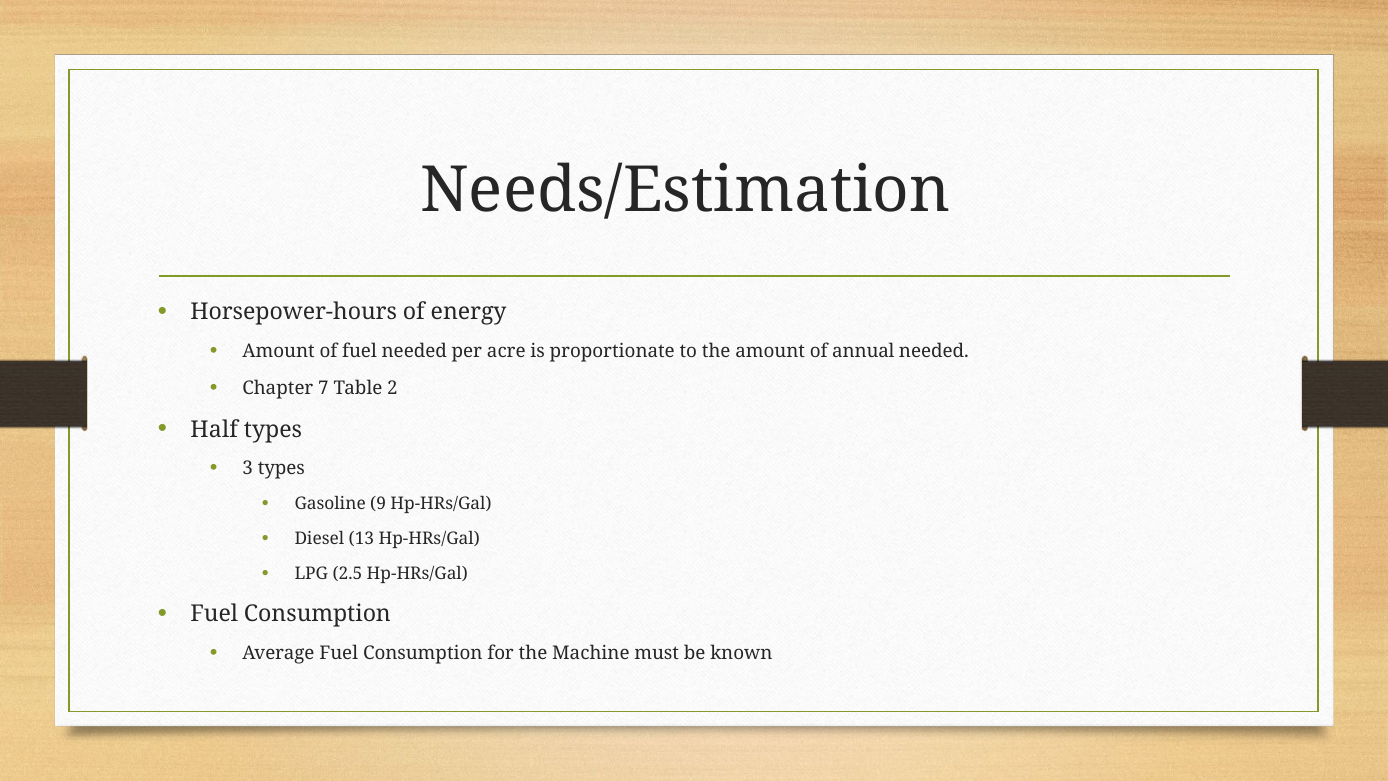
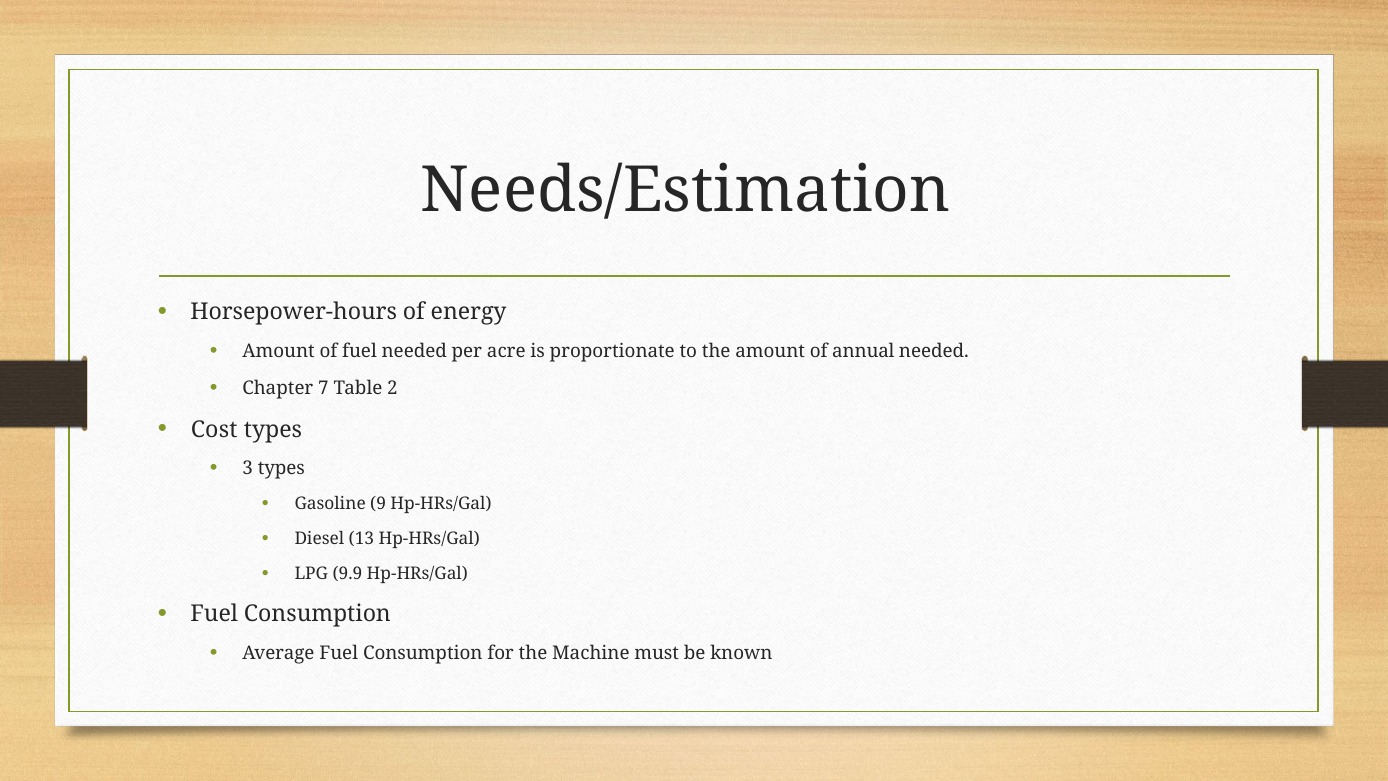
Half: Half -> Cost (214, 429)
2.5: 2.5 -> 9.9 (347, 574)
